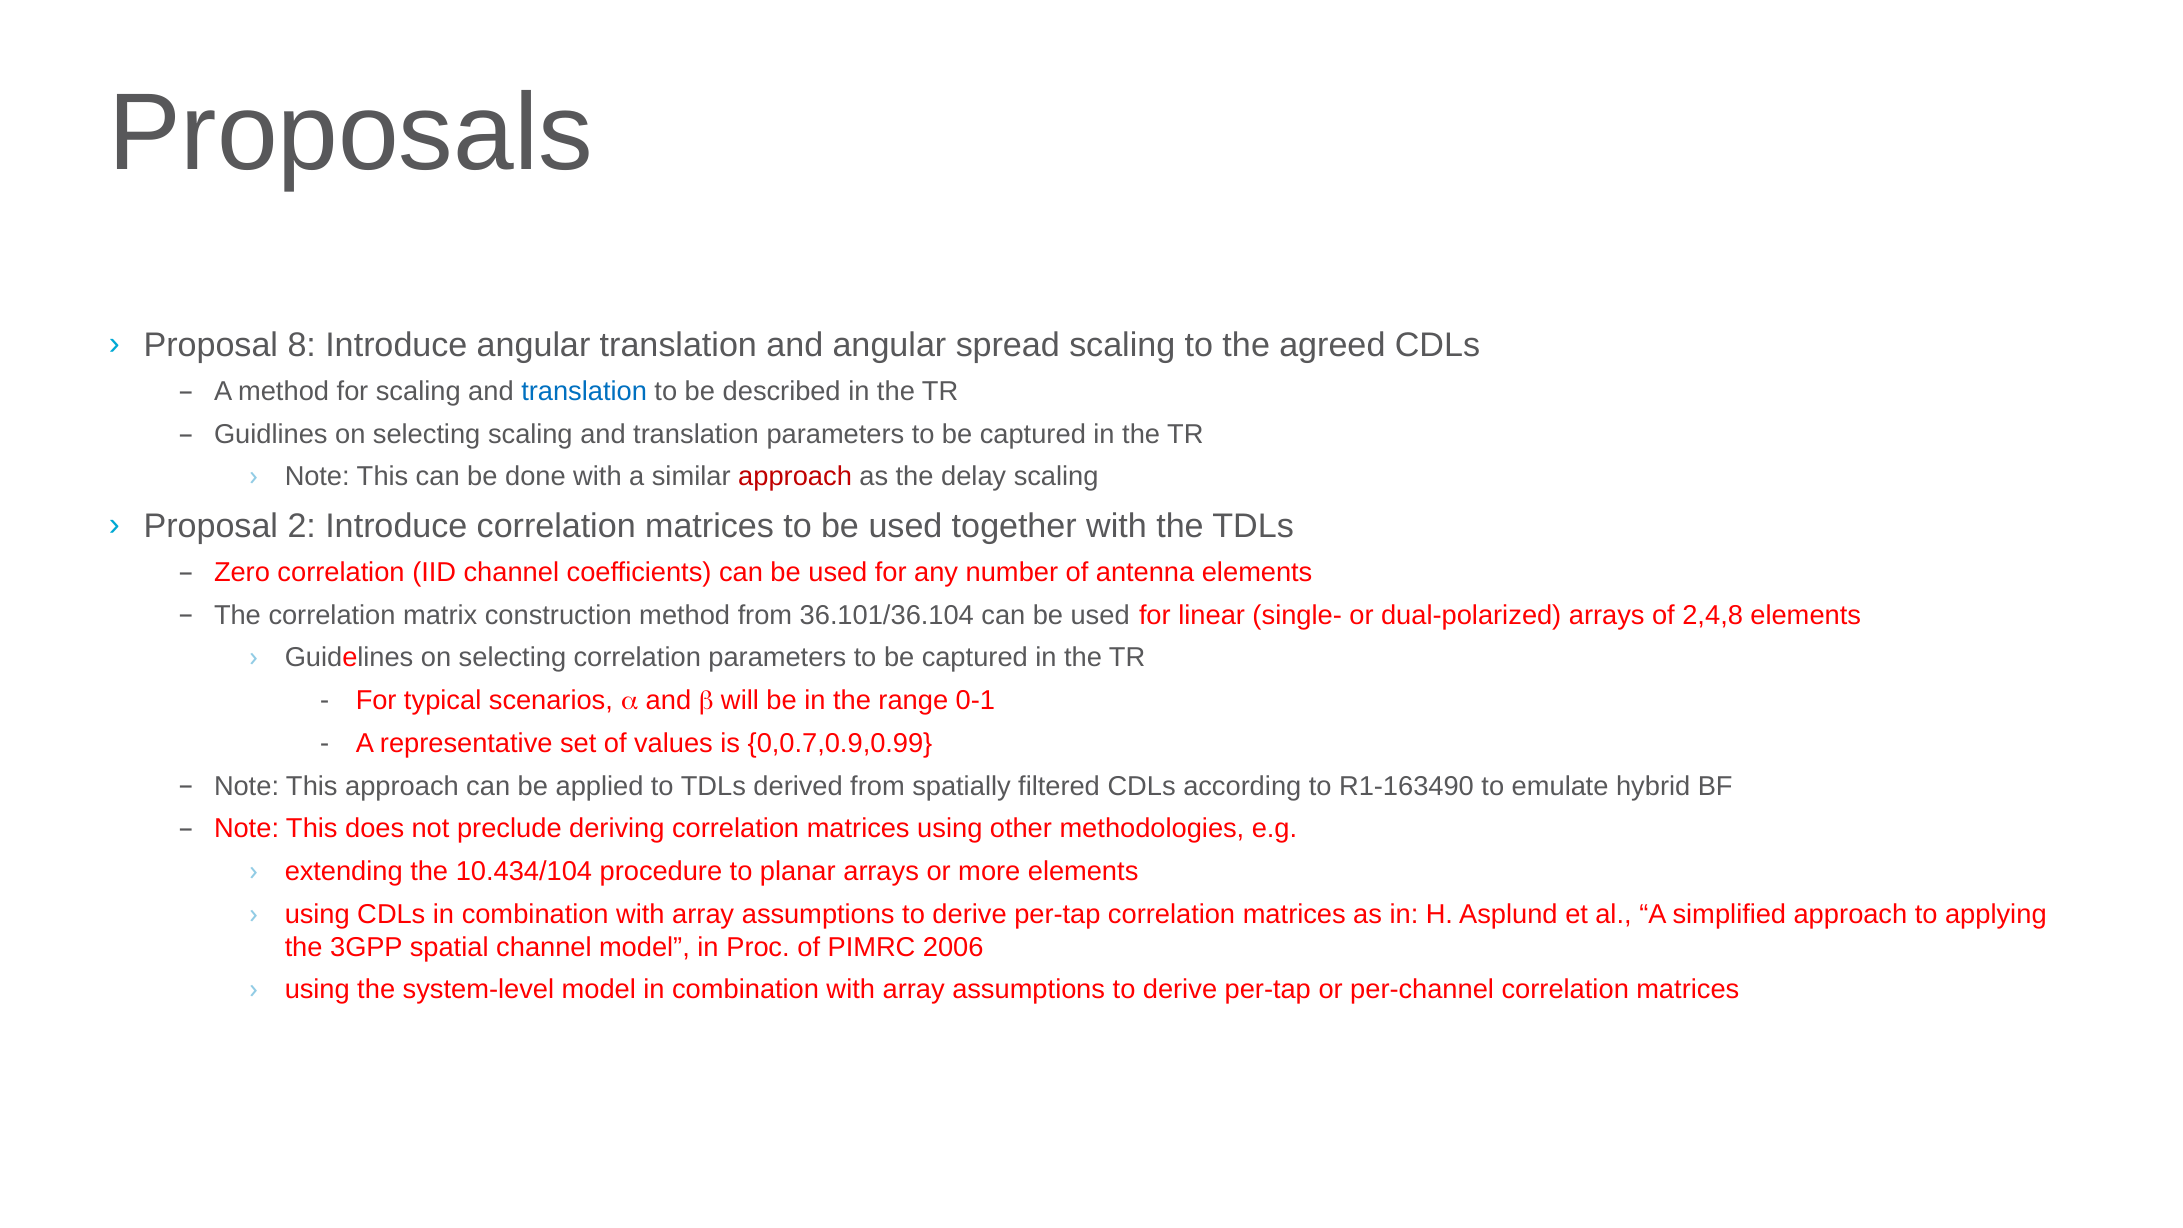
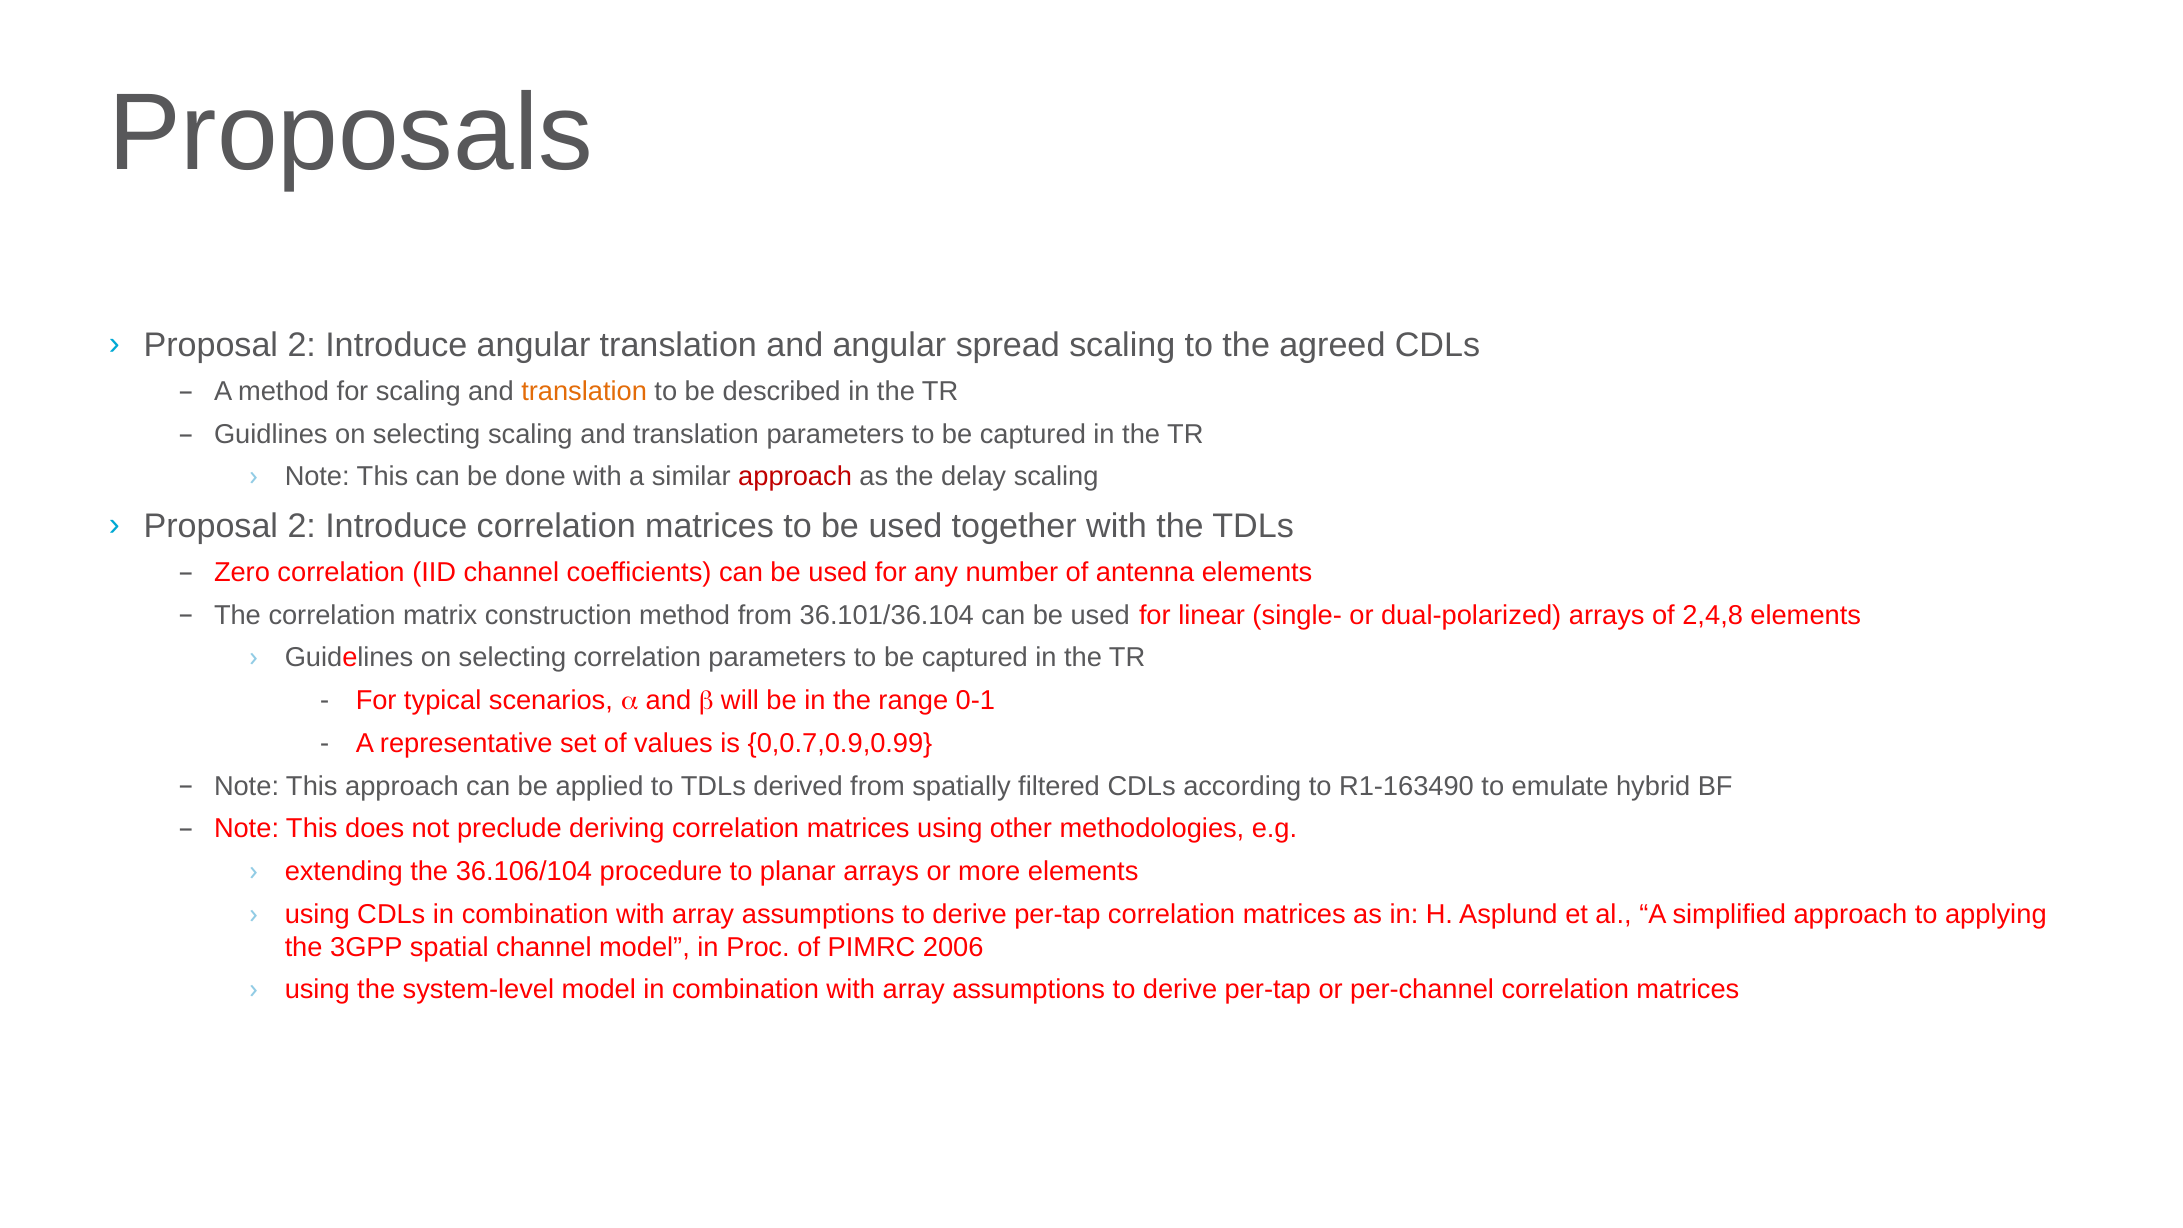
8: 8 -> 2 (302, 345)
translation colour: blue -> orange (584, 391)
10.434/104: 10.434/104 -> 36.106/104 (524, 872)
